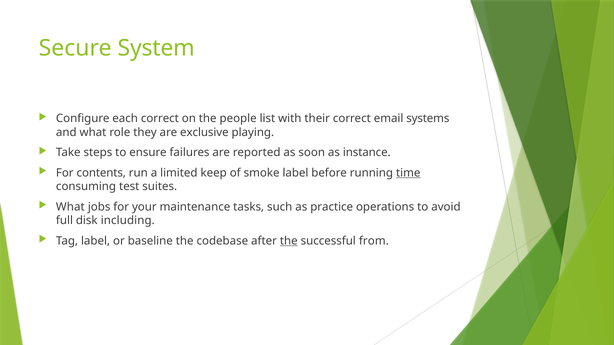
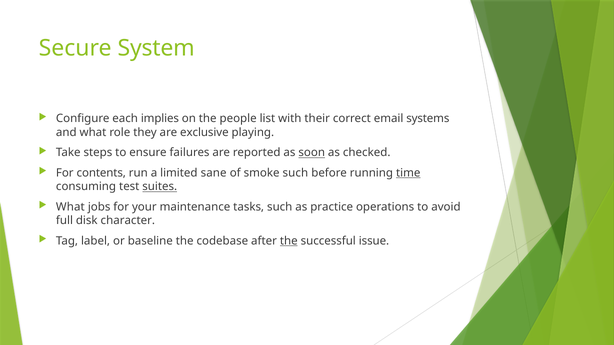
each correct: correct -> implies (160, 119)
soon underline: none -> present (312, 153)
instance: instance -> checked (367, 153)
keep: keep -> sane (214, 173)
smoke label: label -> such (295, 173)
suites underline: none -> present (160, 187)
including: including -> character (128, 221)
from: from -> issue (374, 241)
